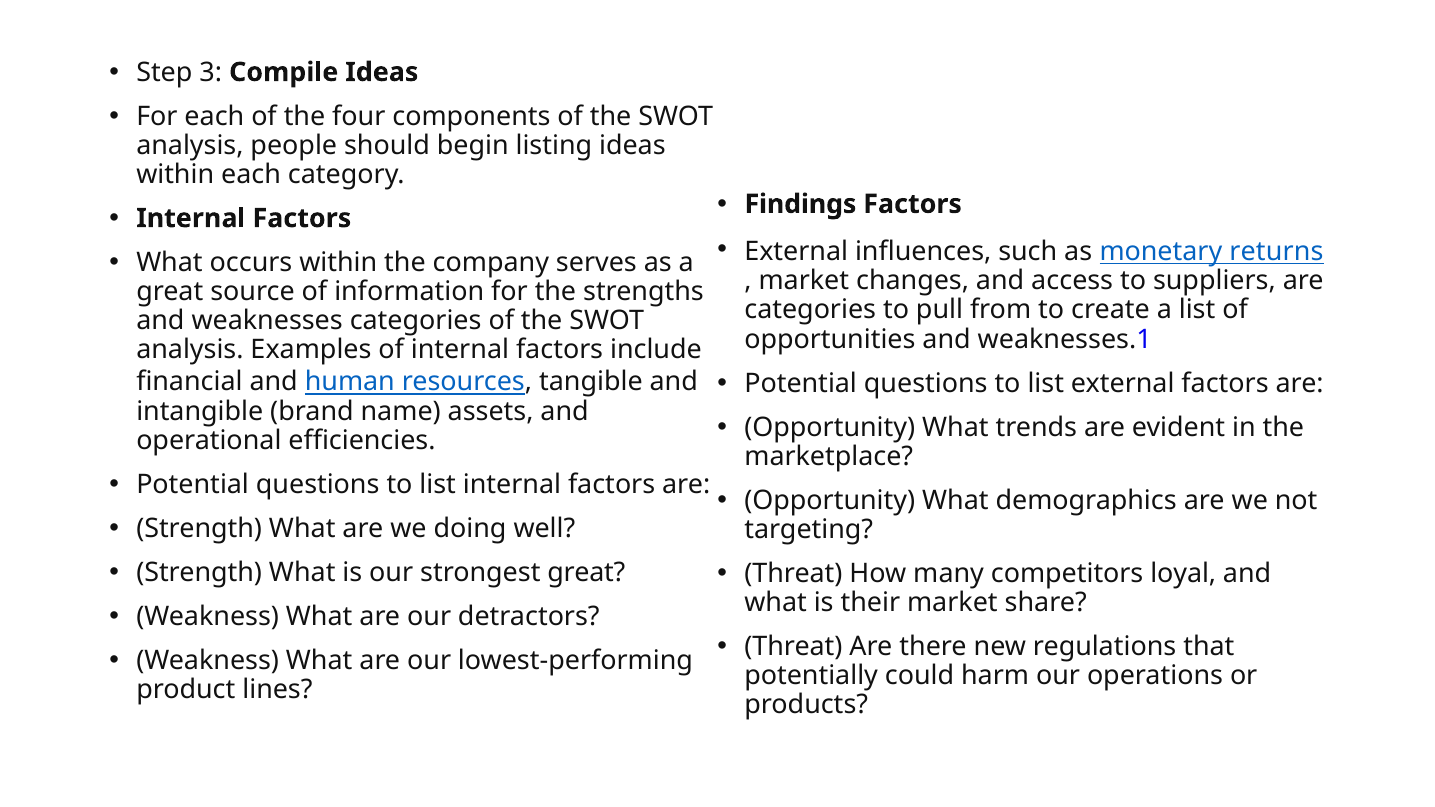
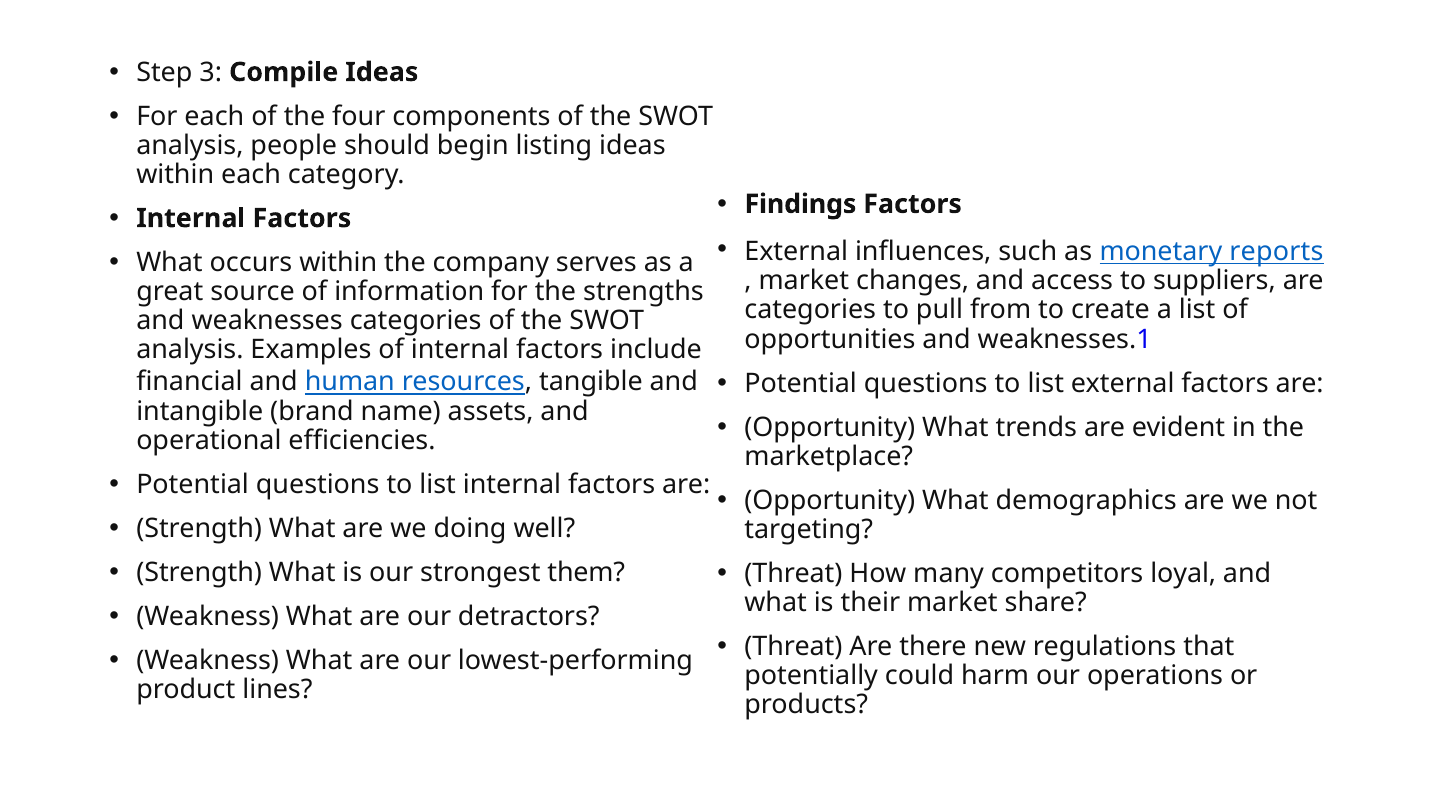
returns: returns -> reports (1276, 251)
strongest great: great -> them (586, 573)
